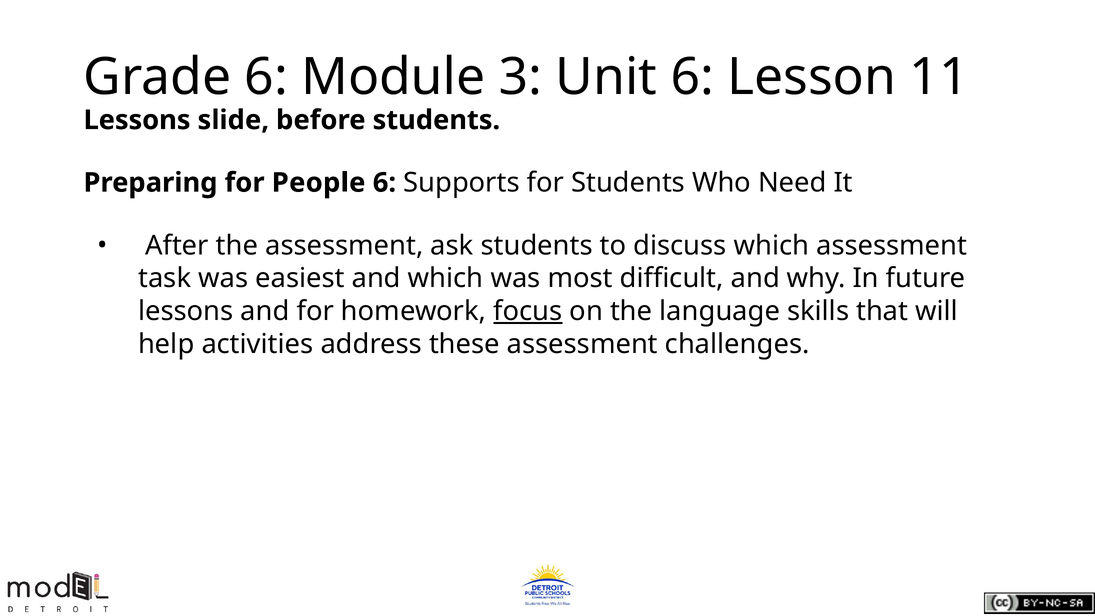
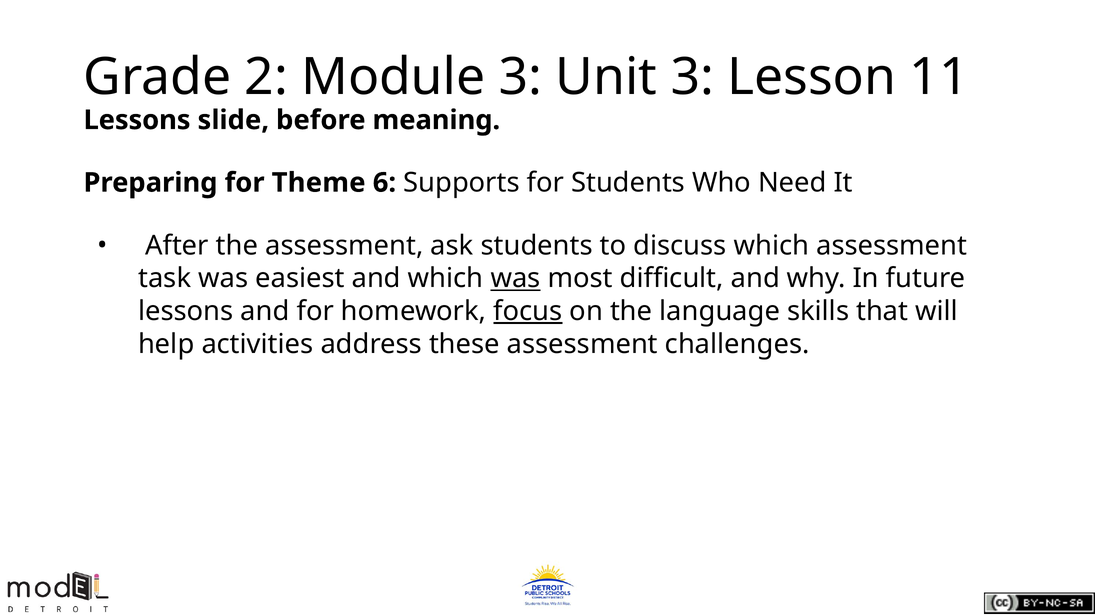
Grade 6: 6 -> 2 (266, 77)
Unit 6: 6 -> 3 (692, 77)
before students: students -> meaning (436, 120)
People: People -> Theme (319, 183)
was underline: none -> present (516, 278)
